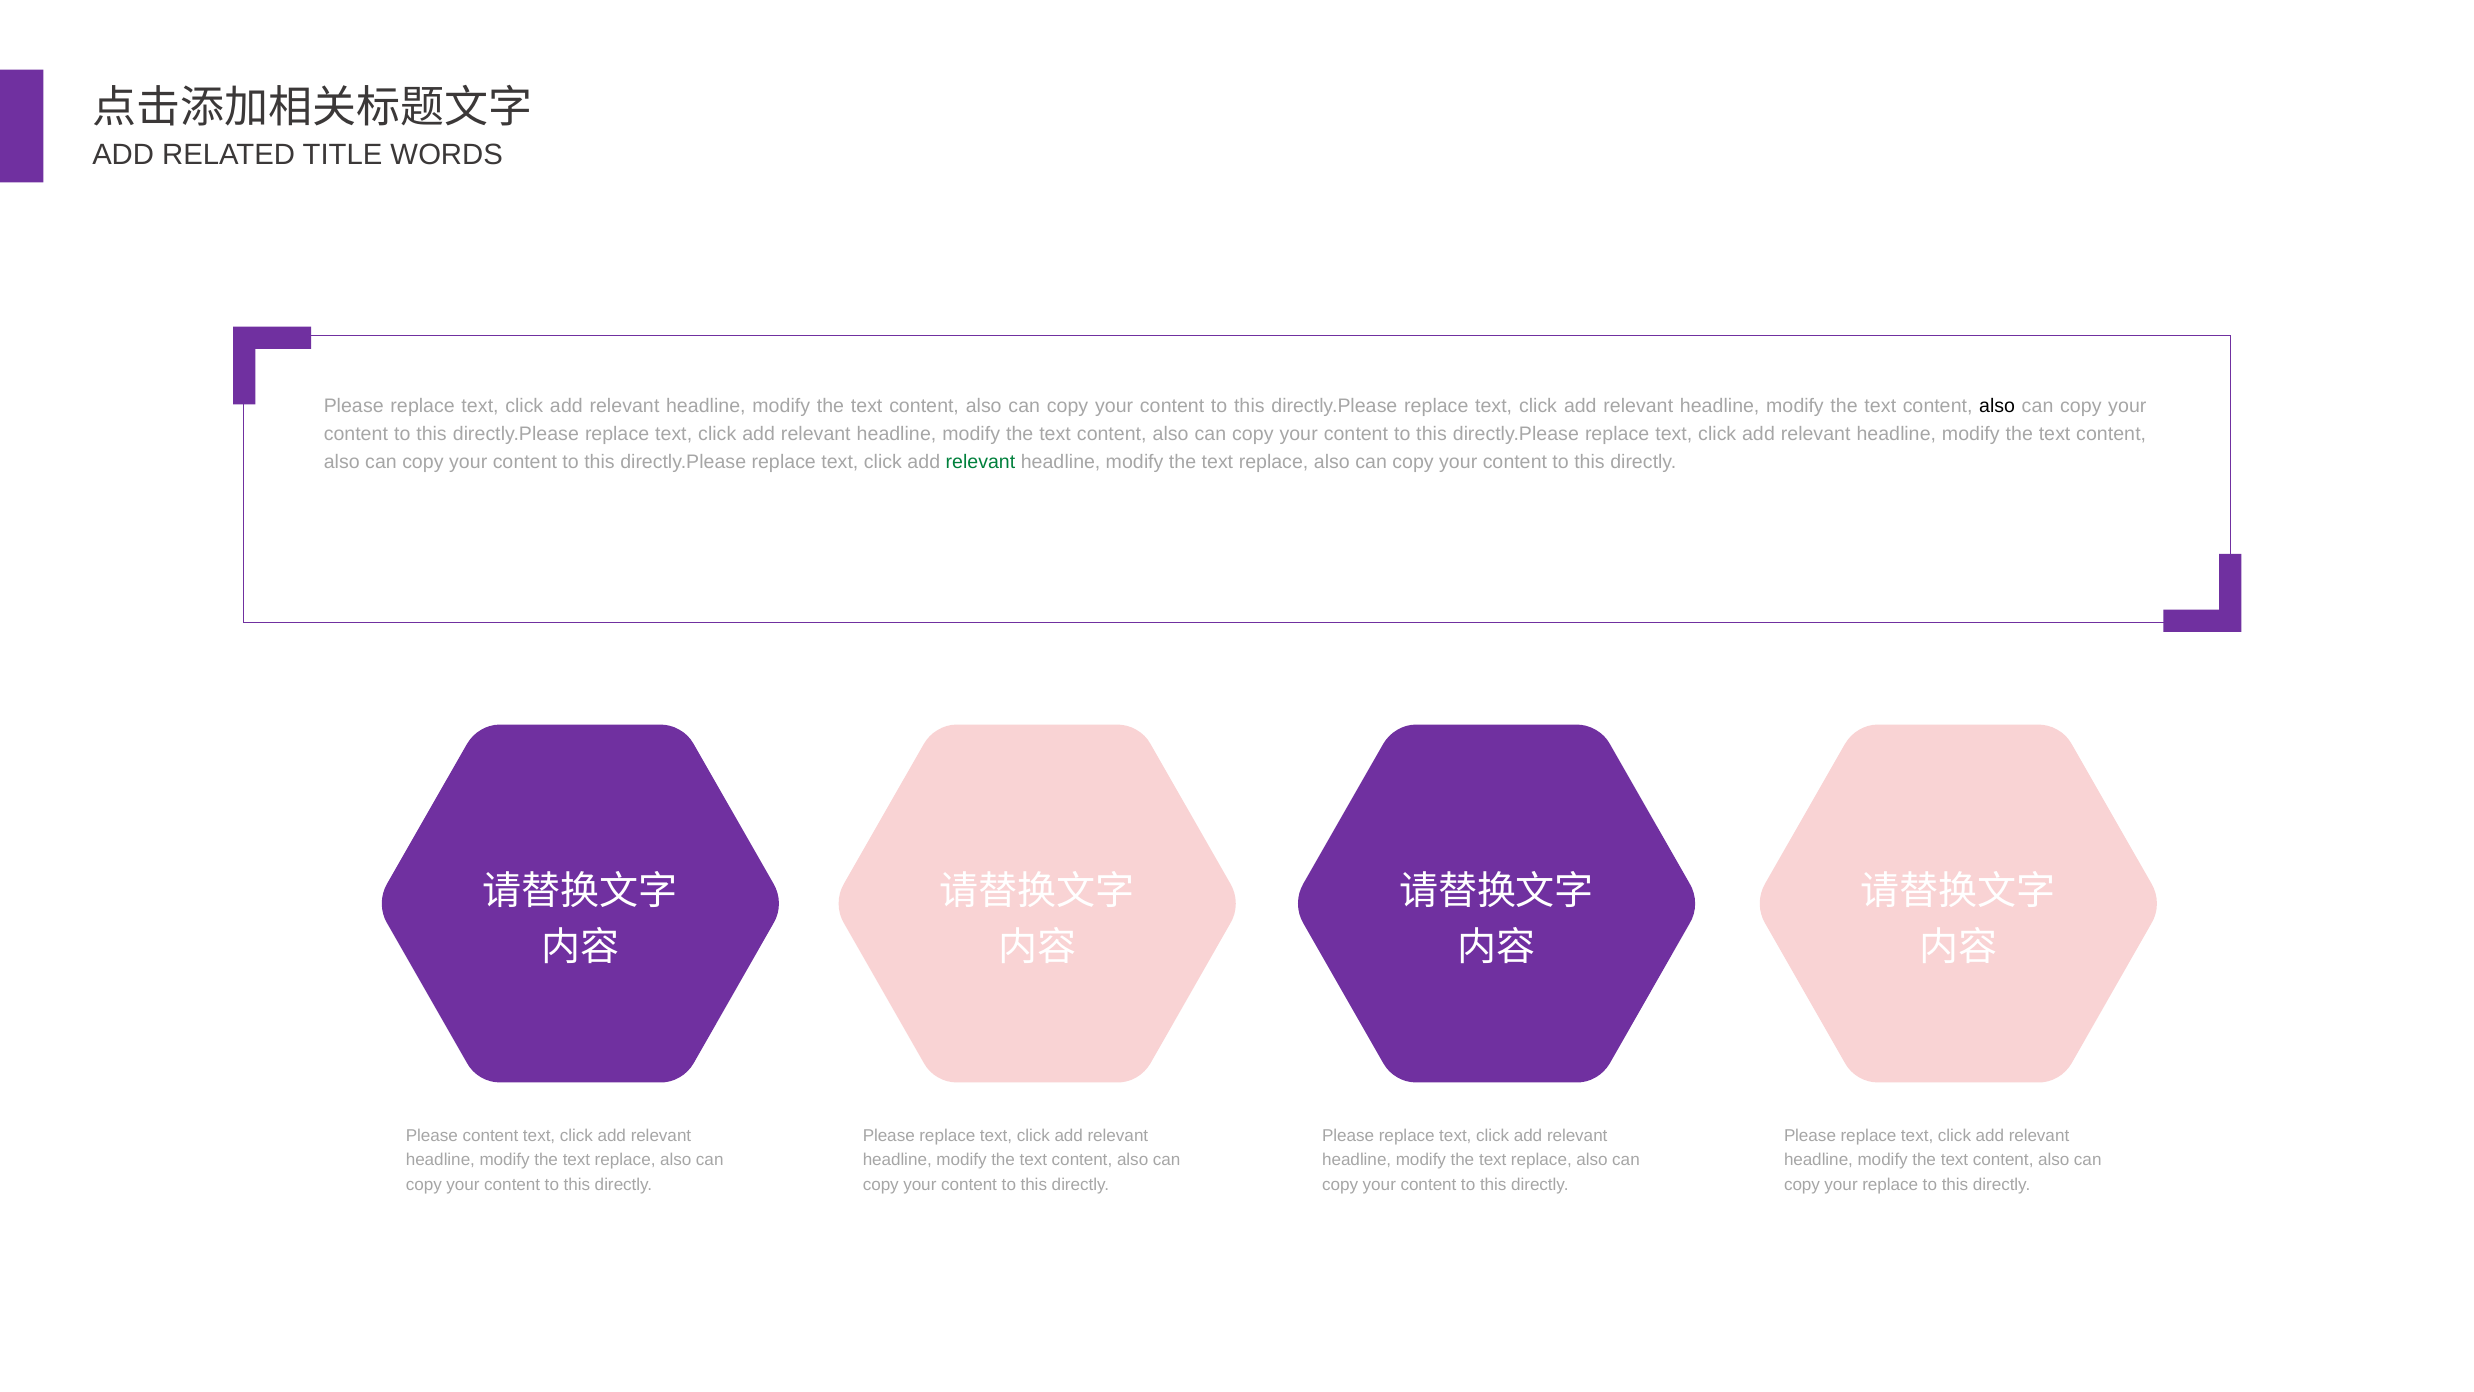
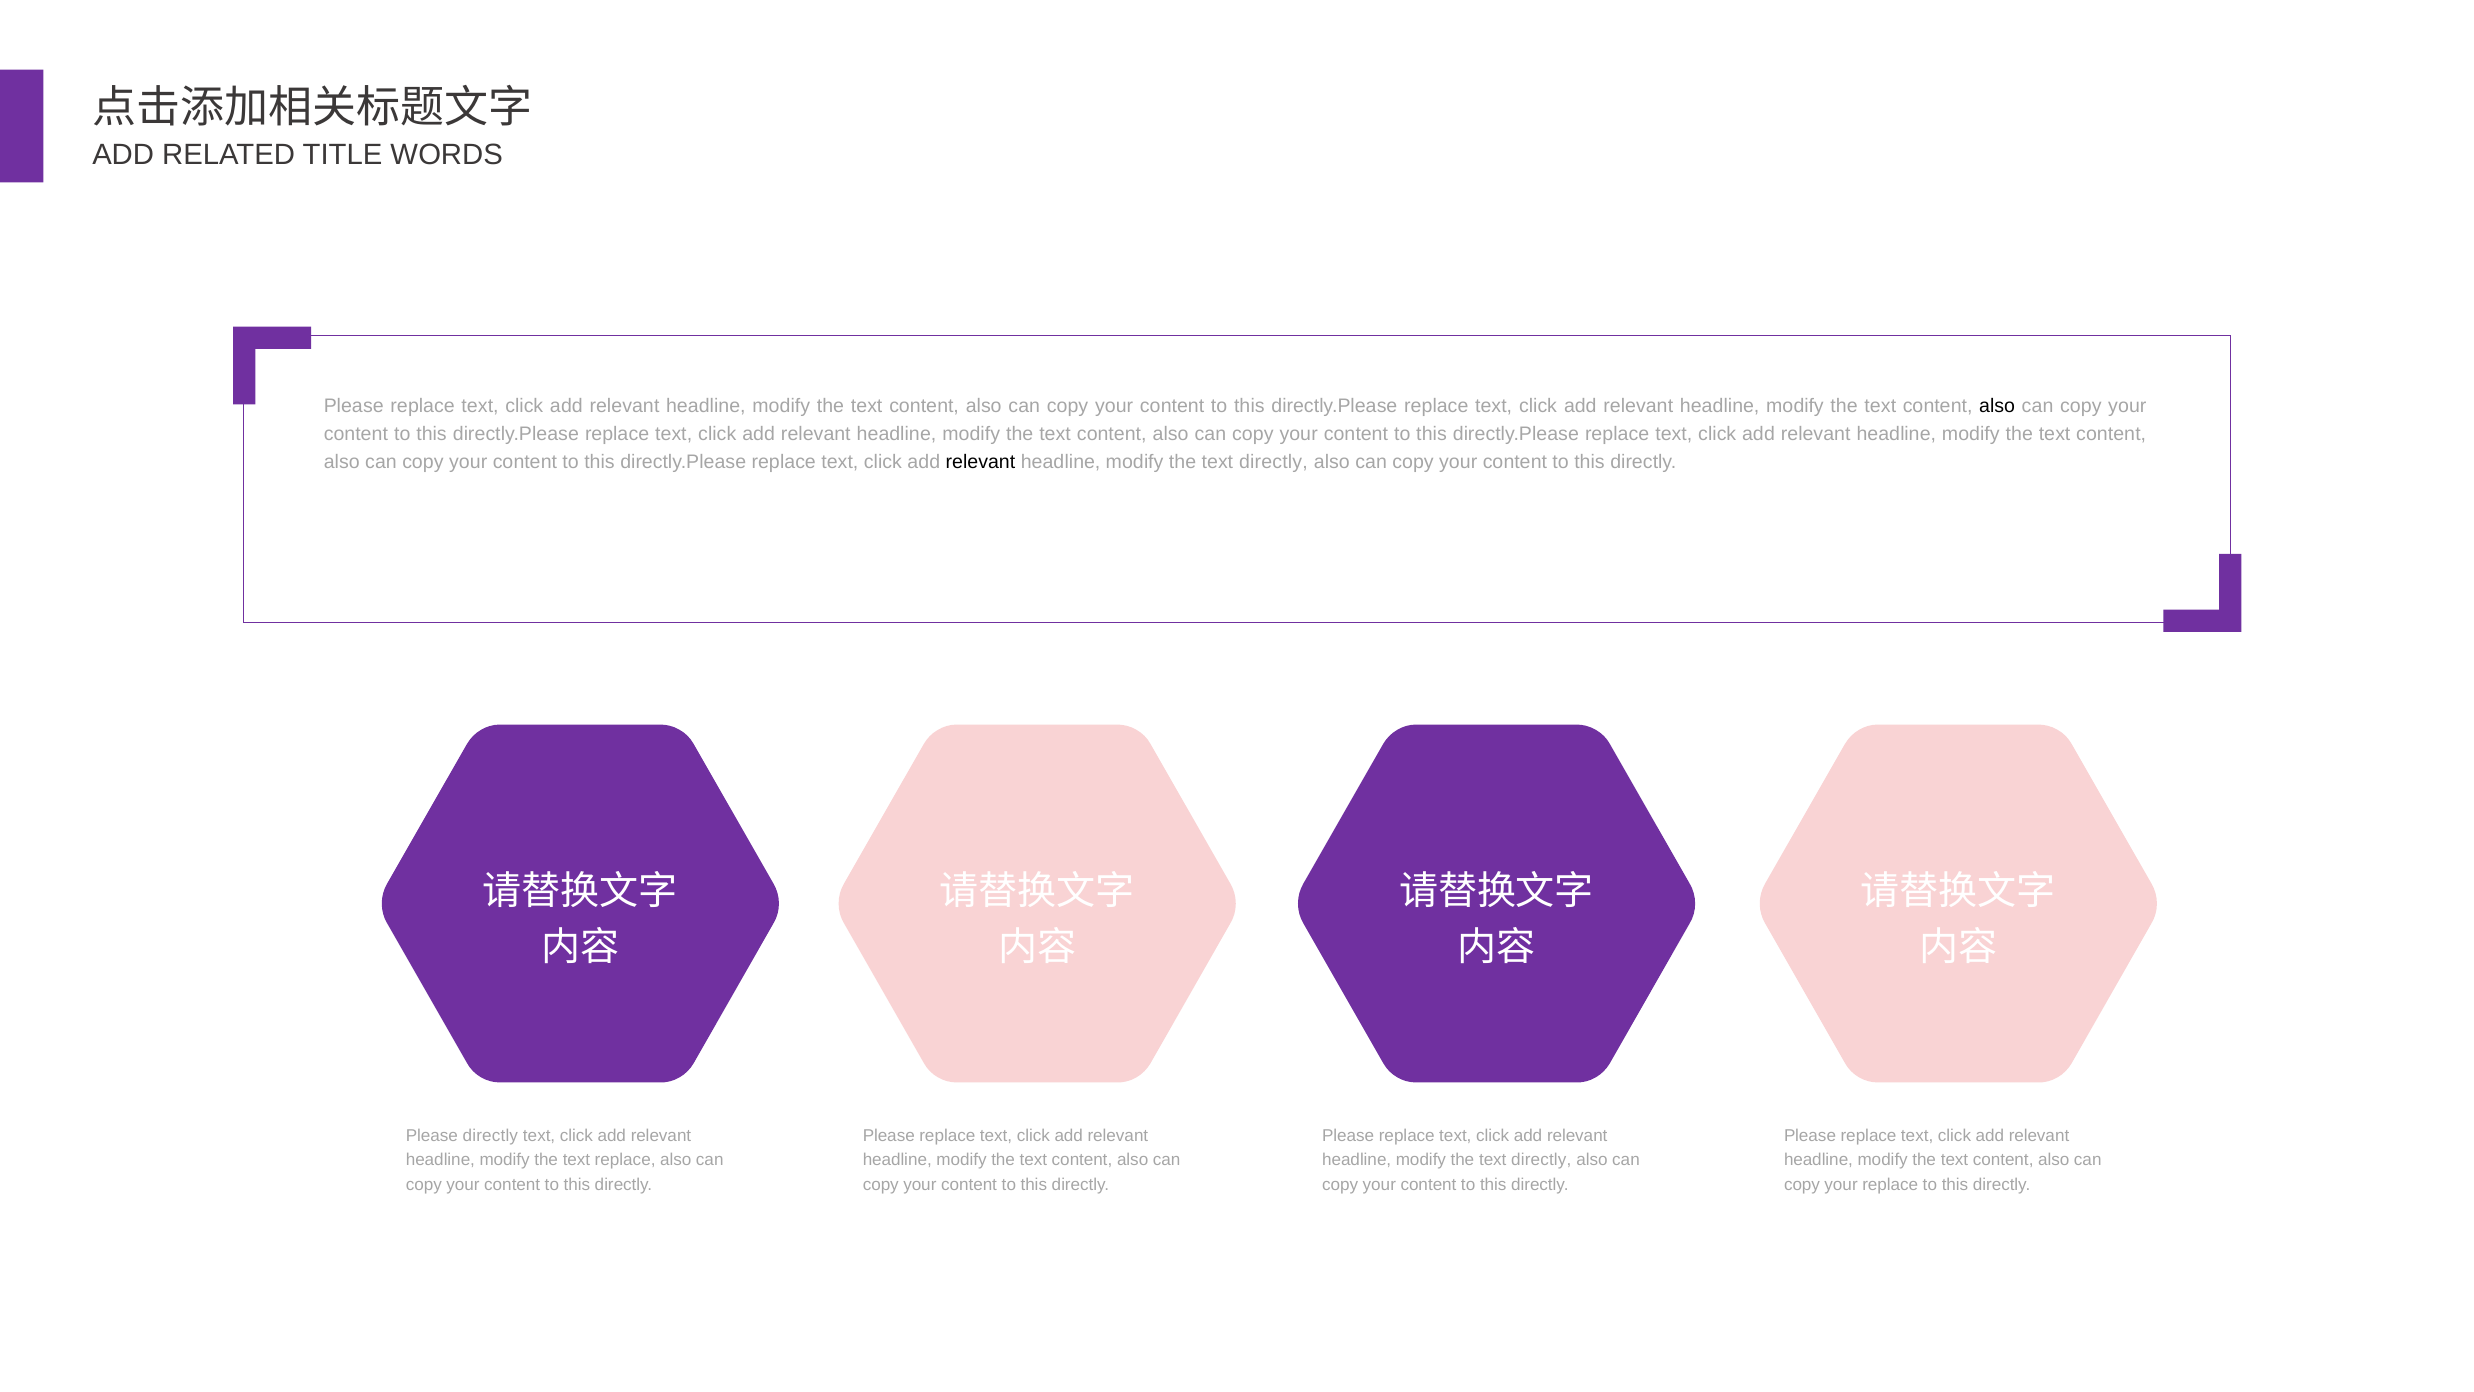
relevant colour: green -> black (980, 462)
replace: replace -> directly (1273, 462)
Please content: content -> directly (490, 1135)
replace: replace -> directly (1541, 1160)
